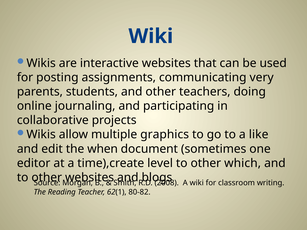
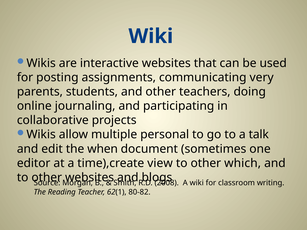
graphics: graphics -> personal (165, 135)
like: like -> talk (259, 135)
level: level -> view (160, 163)
